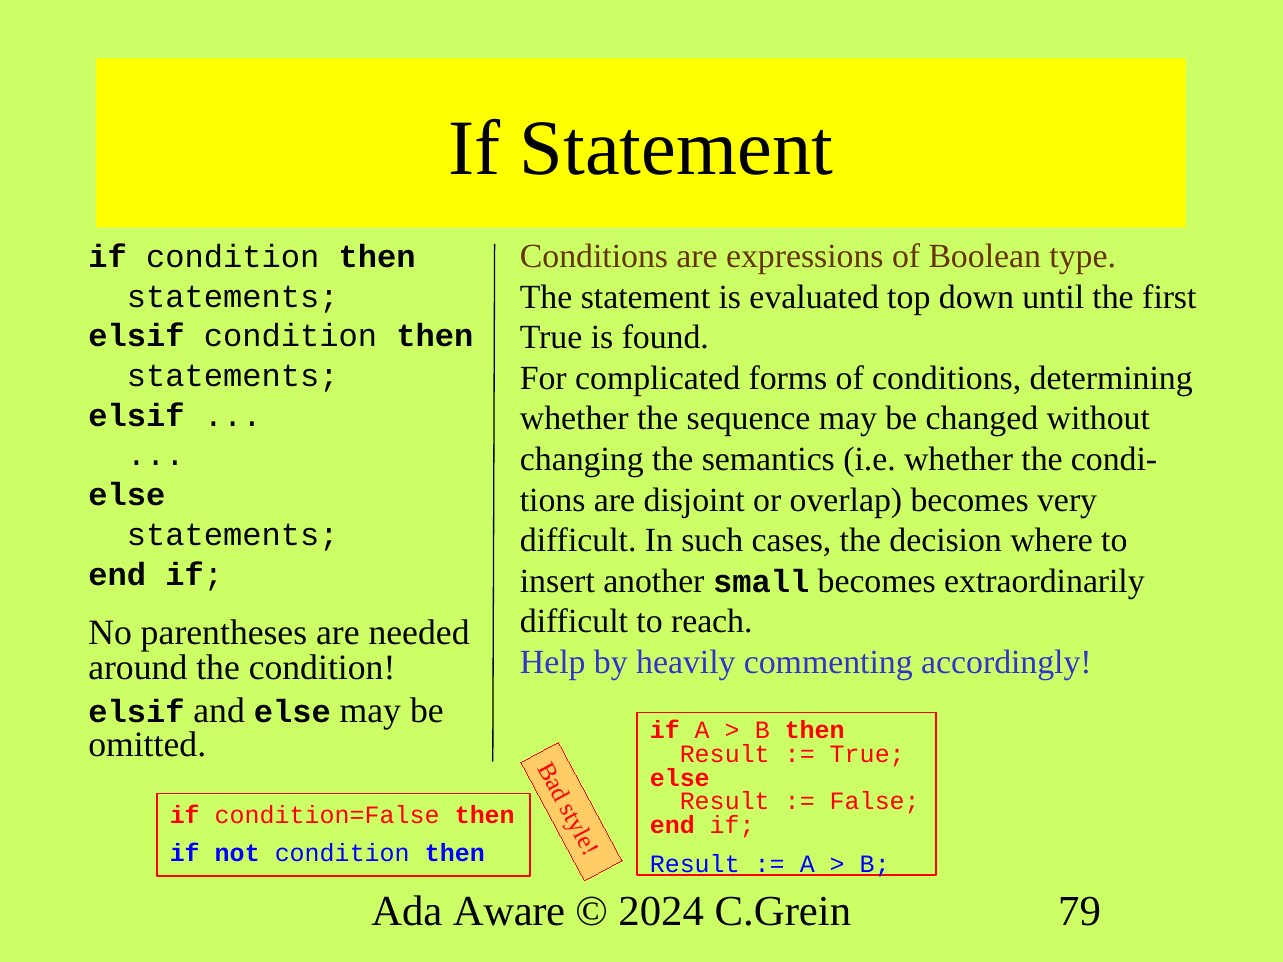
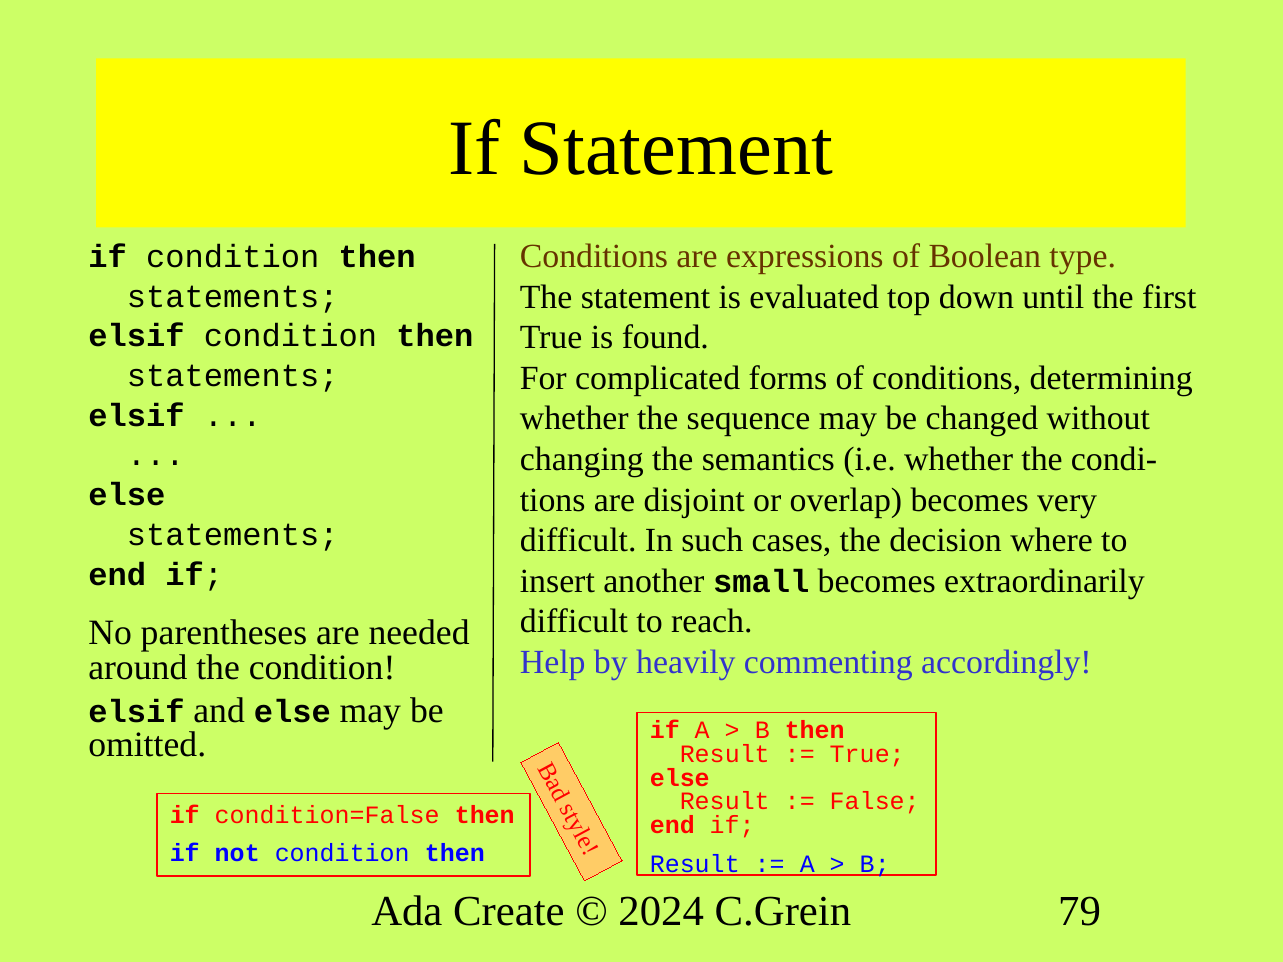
Aware: Aware -> Create (509, 912)
